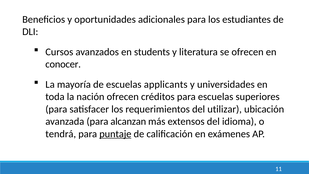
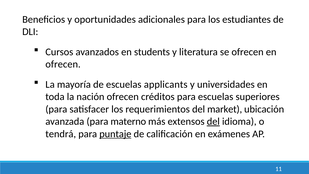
conocer: conocer -> ofrecen (63, 64)
utilizar: utilizar -> market (225, 109)
alcanzan: alcanzan -> materno (128, 121)
del underline: none -> present (213, 121)
